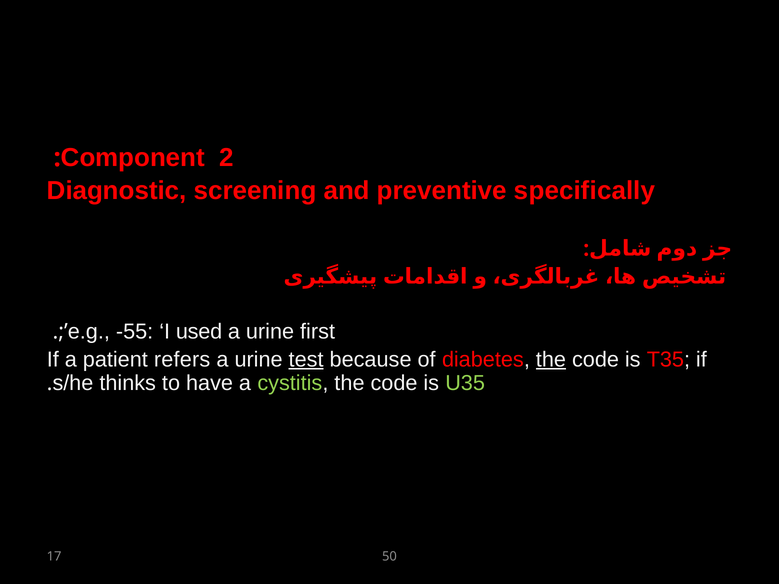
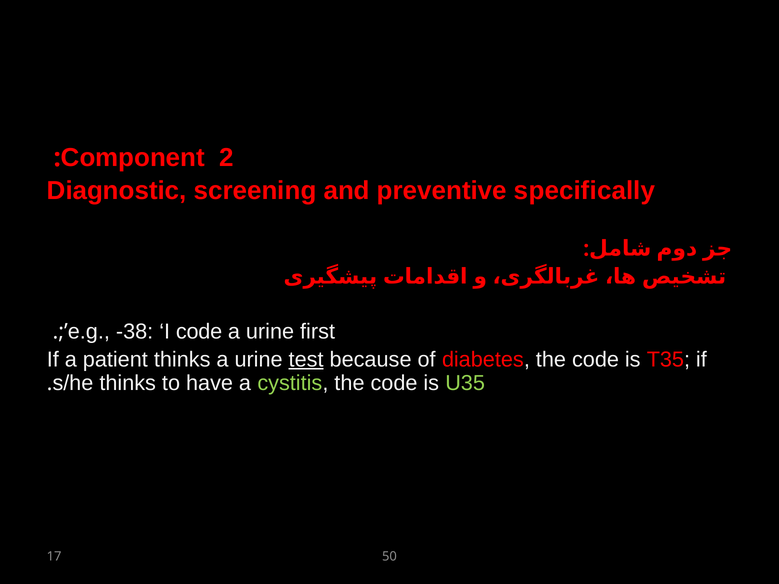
-55: -55 -> -38 (135, 332)
I used: used -> code (199, 332)
patient refers: refers -> thinks (182, 360)
the underline: present -> none (551, 360)
